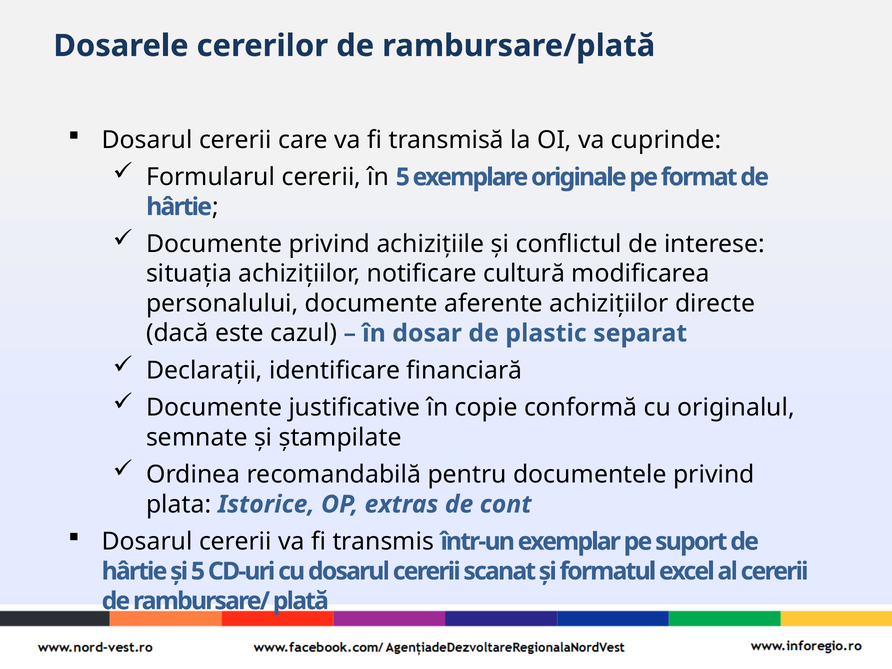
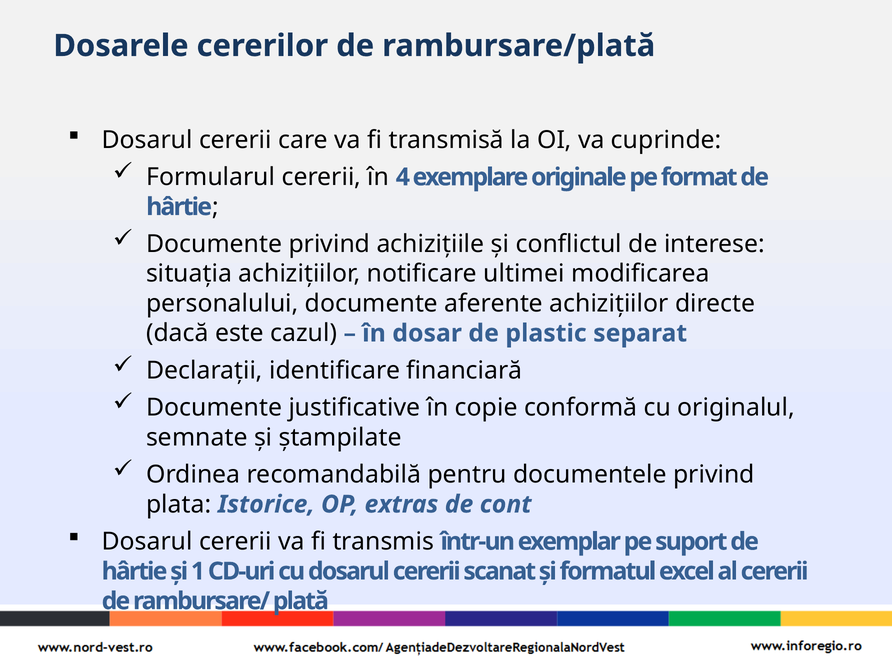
în 5: 5 -> 4 (403, 177)
cultură: cultură -> ultimei (524, 274)
și 5: 5 -> 1 (198, 571)
